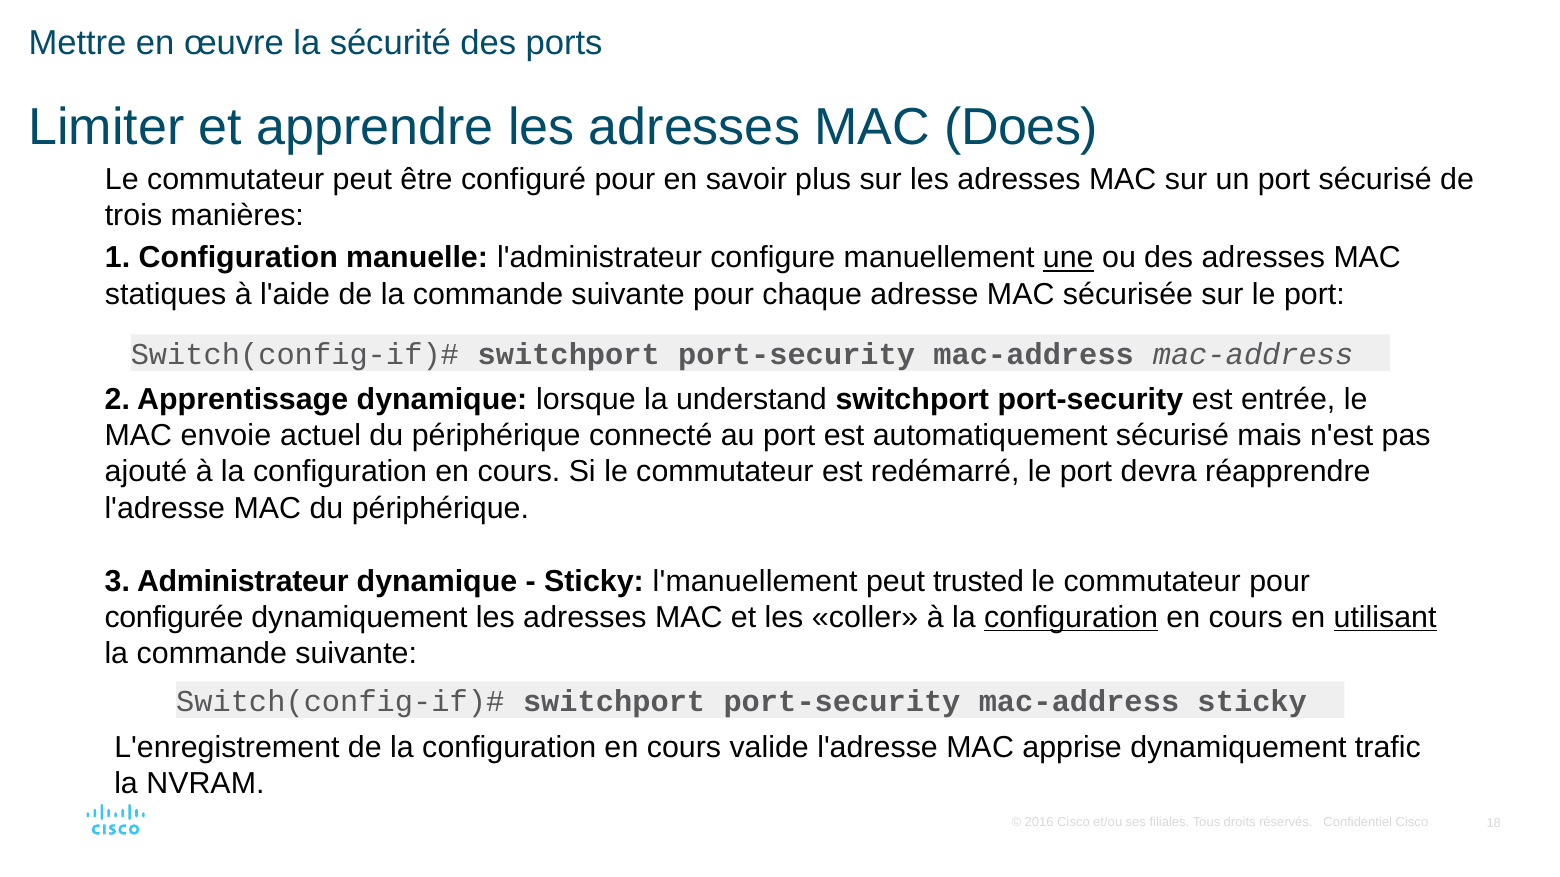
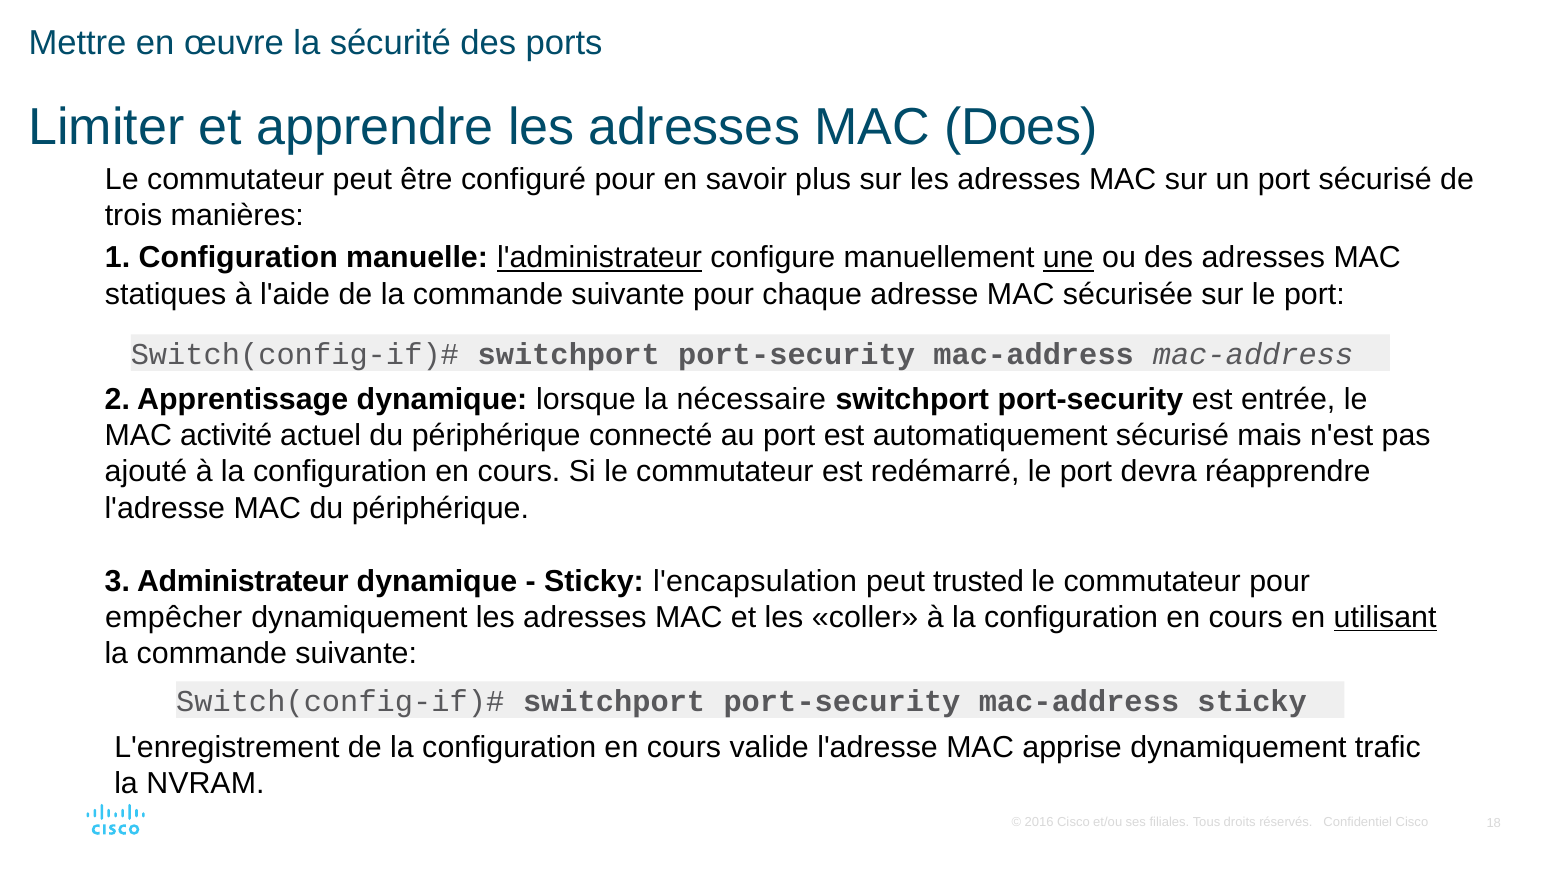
l'administrateur underline: none -> present (599, 258)
understand: understand -> nécessaire (751, 399)
envoie: envoie -> activité (226, 436)
l'manuellement: l'manuellement -> l'encapsulation (755, 581)
configurée: configurée -> empêcher (174, 618)
configuration underline: present -> none (1071, 618)
